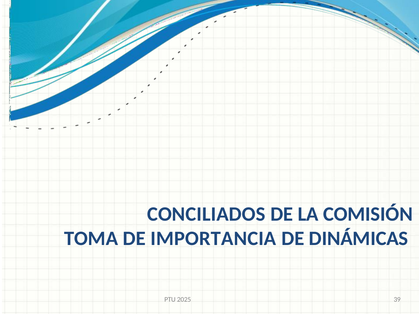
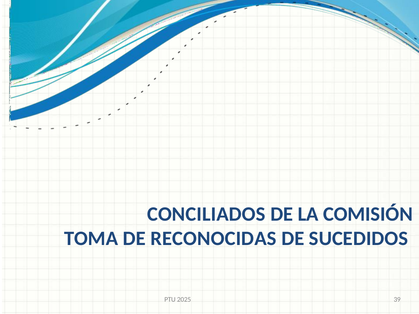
IMPORTANCIA: IMPORTANCIA -> RECONOCIDAS (213, 239)
DINÁMICAS: DINÁMICAS -> SUCEDIDOS (358, 239)
